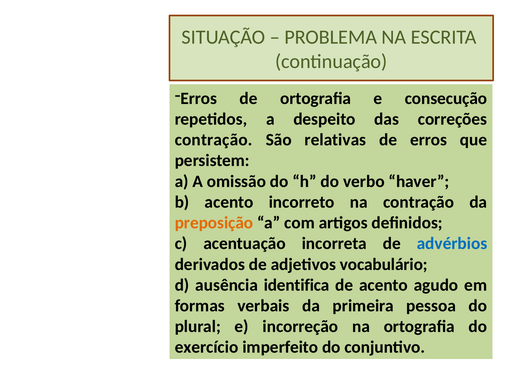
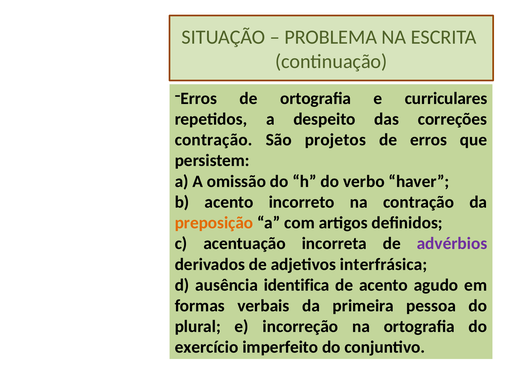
consecução: consecução -> curriculares (446, 98)
relativas: relativas -> projetos (335, 140)
advérbios colour: blue -> purple (452, 244)
vocabulário: vocabulário -> interfrásica (384, 264)
